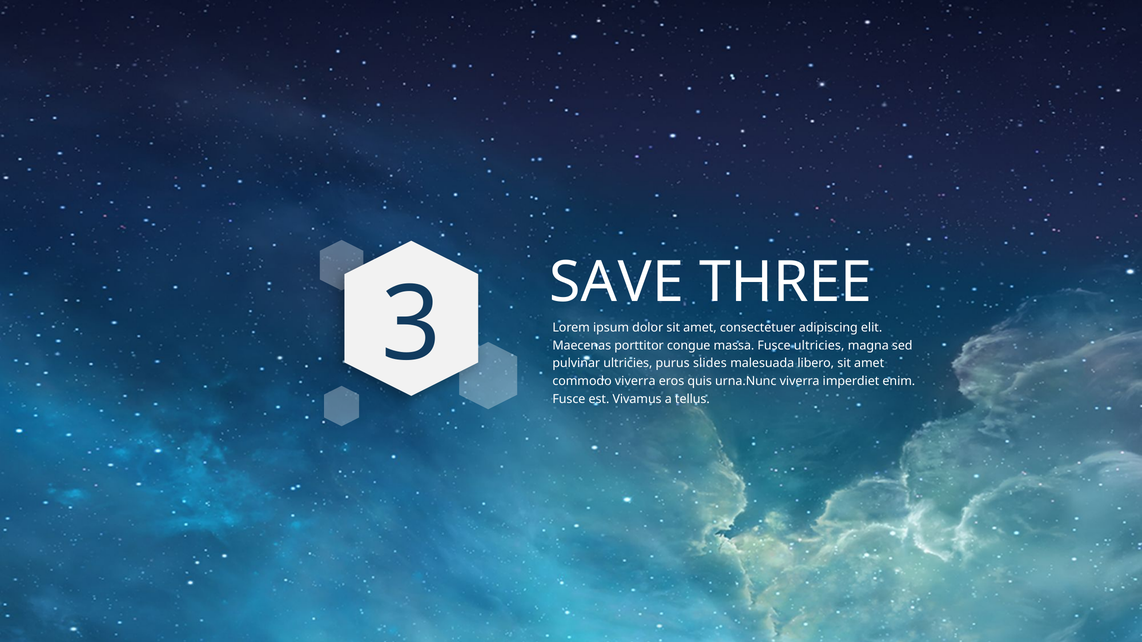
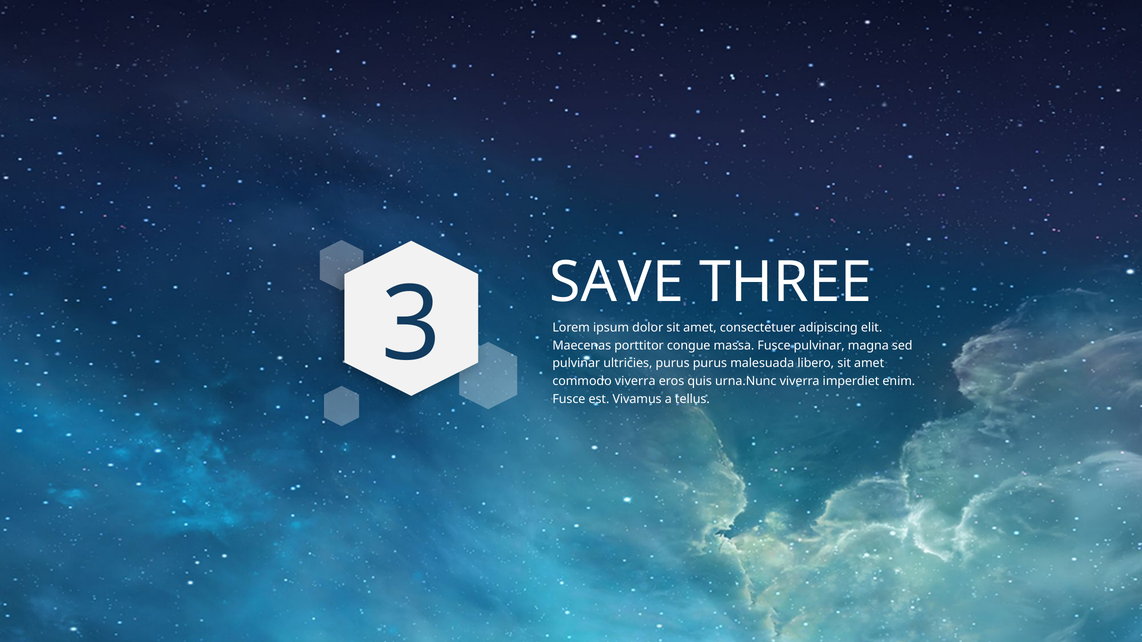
Fusce ultricies: ultricies -> pulvinar (819, 346)
purus slides: slides -> purus (710, 364)
